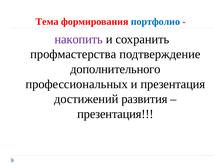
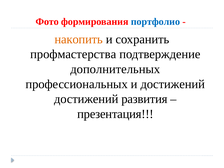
Тема: Тема -> Фото (47, 22)
накопить colour: purple -> orange (79, 39)
дополнительного: дополнительного -> дополнительных (115, 69)
и презентация: презентация -> достижений (173, 84)
